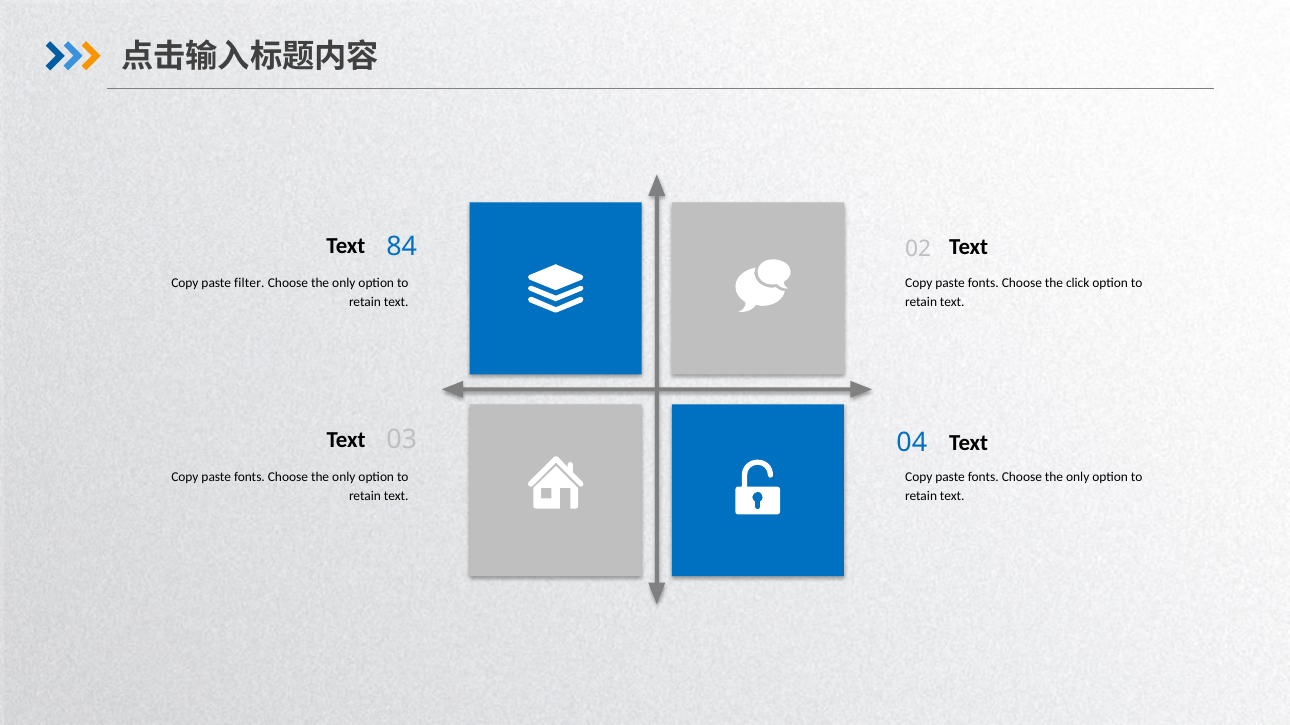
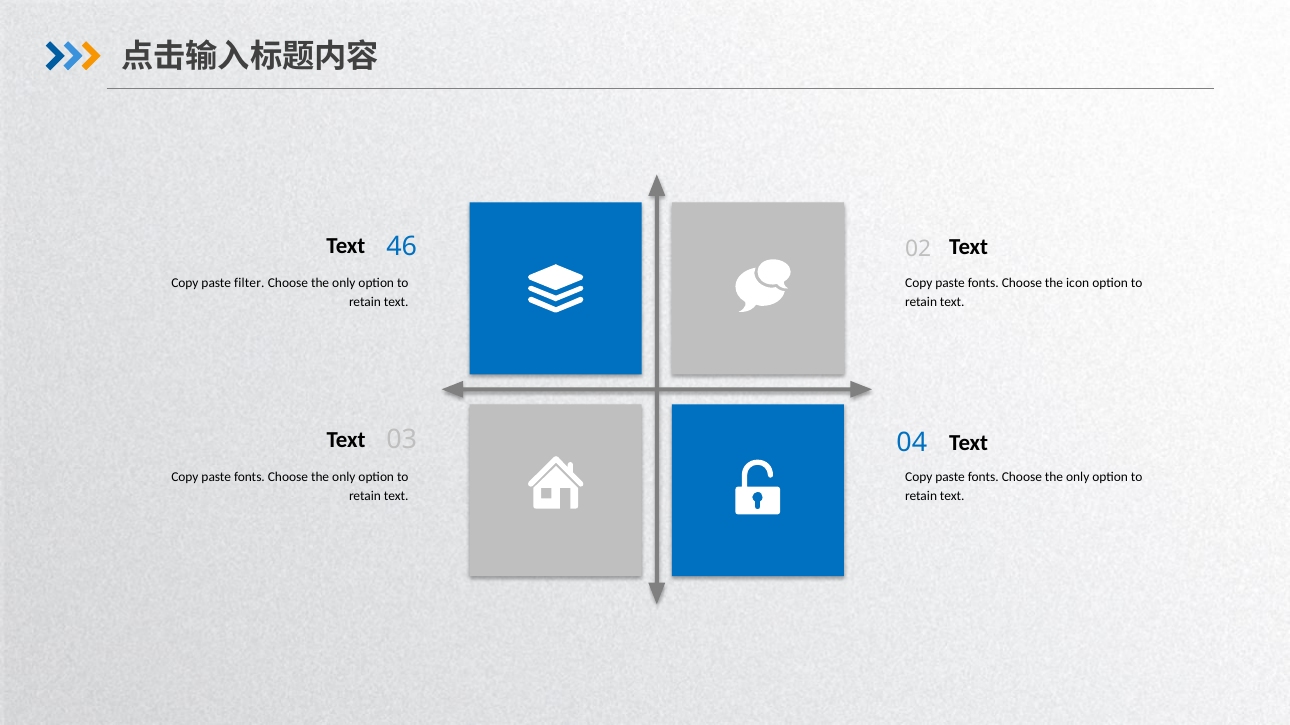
84: 84 -> 46 (402, 247)
click: click -> icon (1078, 283)
